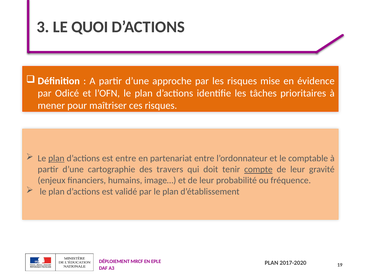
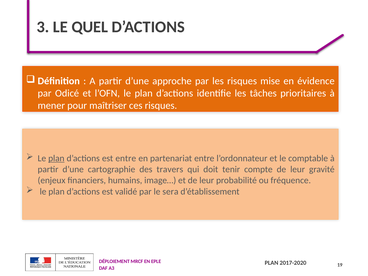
QUOI: QUOI -> QUEL (90, 27)
compte underline: present -> none (258, 169)
par le plan: plan -> sera (170, 191)
